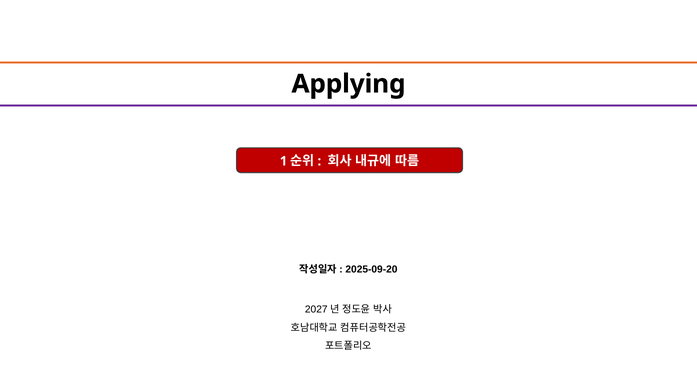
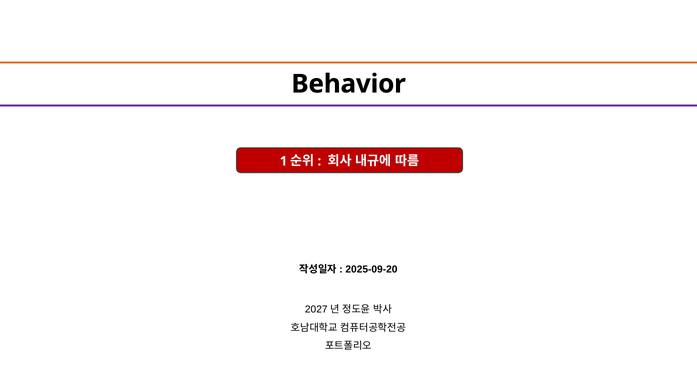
Applying: Applying -> Behavior (349, 84)
